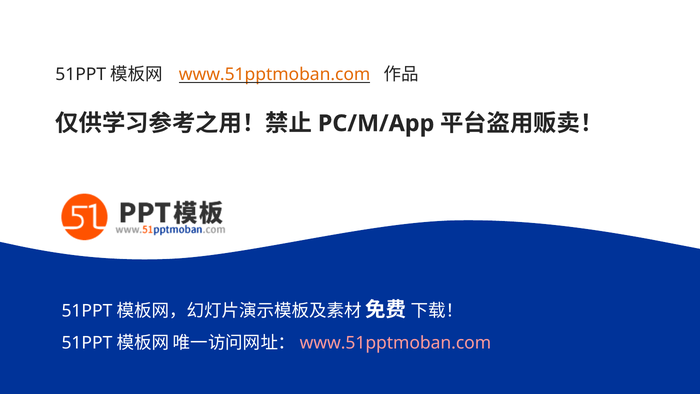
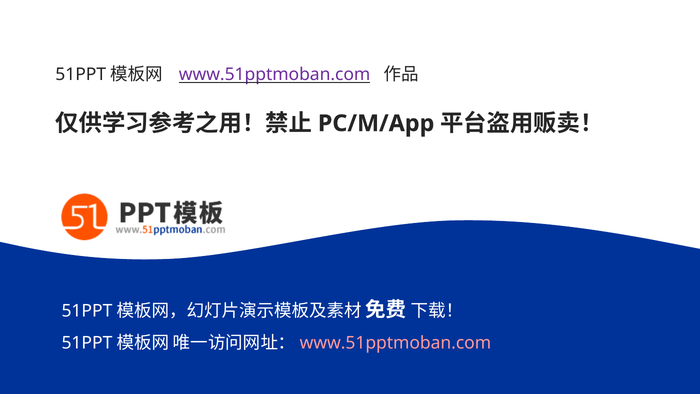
www.51pptmoban.com colour: orange -> purple (275, 75)
